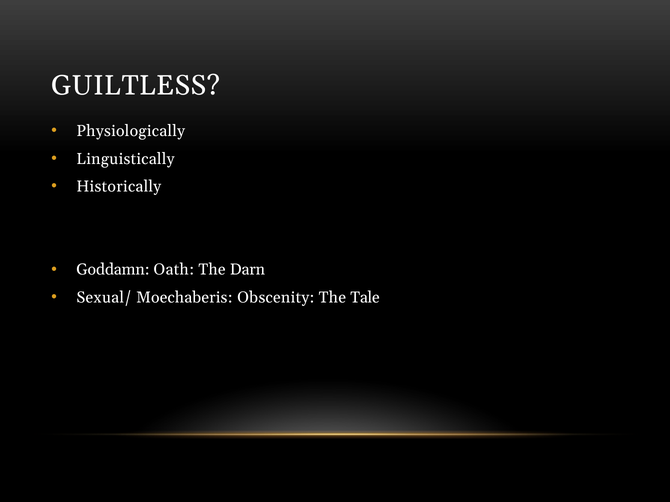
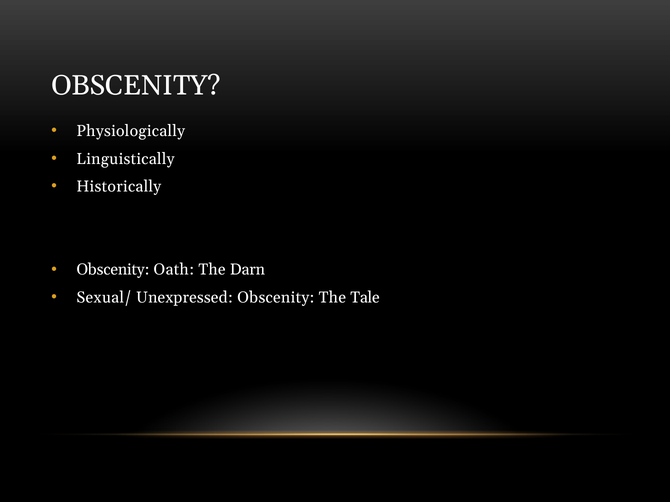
GUILTLESS: GUILTLESS -> OBSCENITY (136, 86)
Goddamn: Goddamn -> Obscenity (113, 270)
Moechaberis: Moechaberis -> Unexpressed (184, 298)
